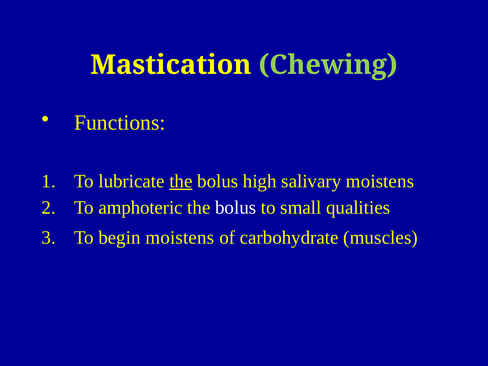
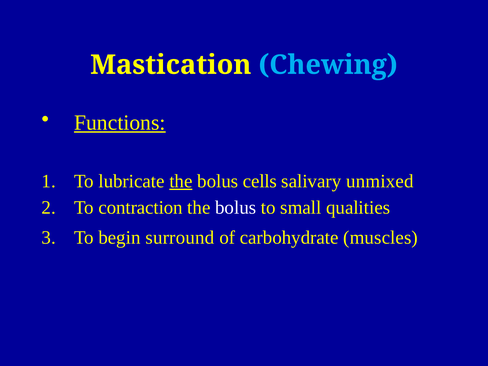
Chewing colour: light green -> light blue (328, 65)
Functions underline: none -> present (120, 123)
high: high -> cells (260, 181)
salivary moistens: moistens -> unmixed (380, 181)
amphoteric: amphoteric -> contraction (141, 208)
begin moistens: moistens -> surround (180, 238)
